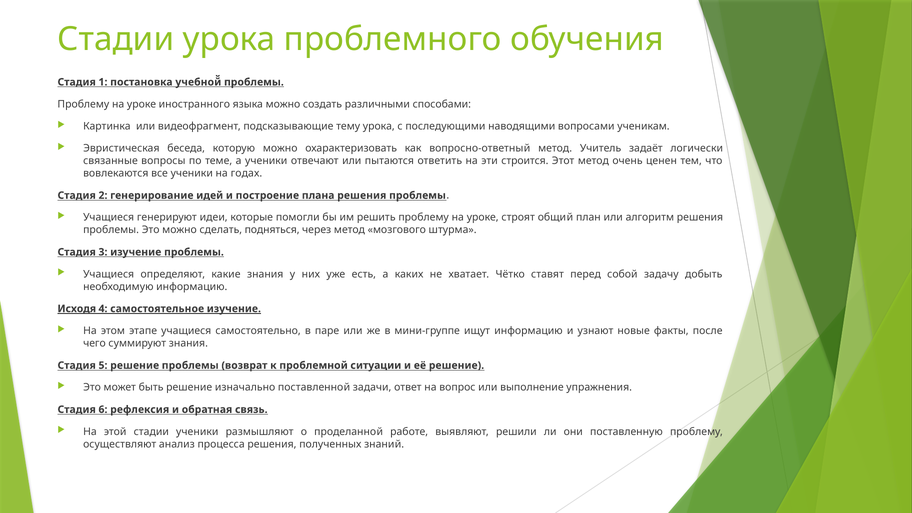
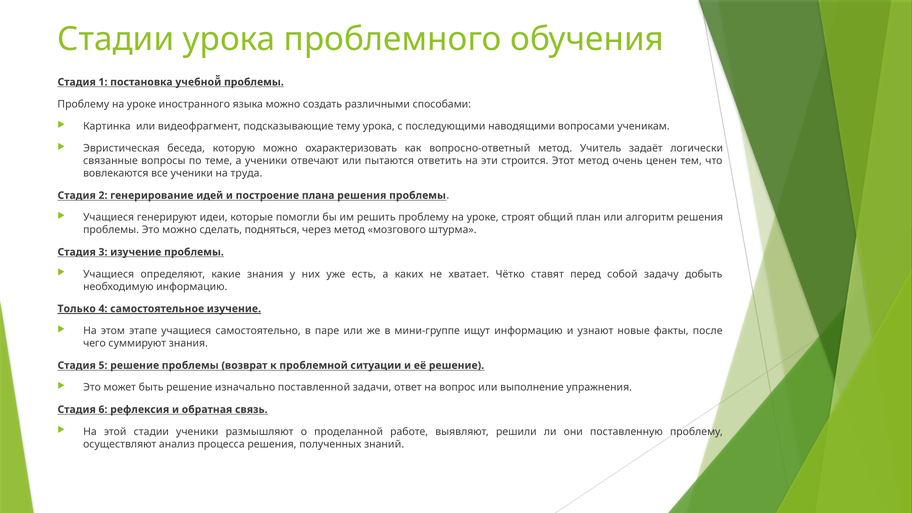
годах: годах -> труда (246, 173)
Исходя: Исходя -> Только (77, 309)
